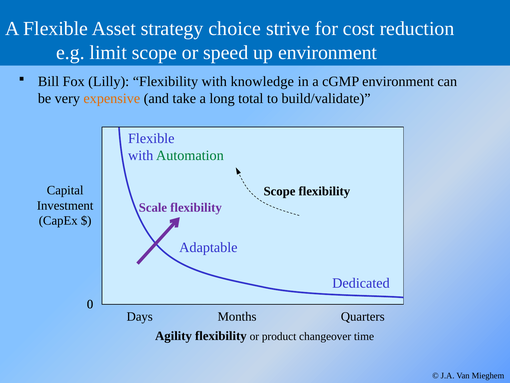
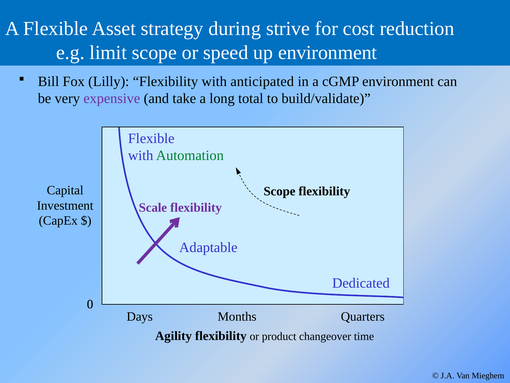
choice: choice -> during (235, 29)
knowledge: knowledge -> anticipated (262, 81)
expensive colour: orange -> purple (112, 98)
